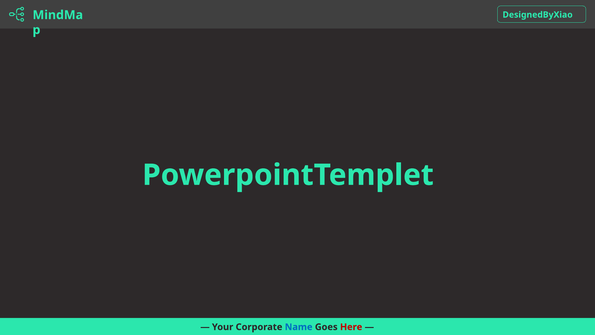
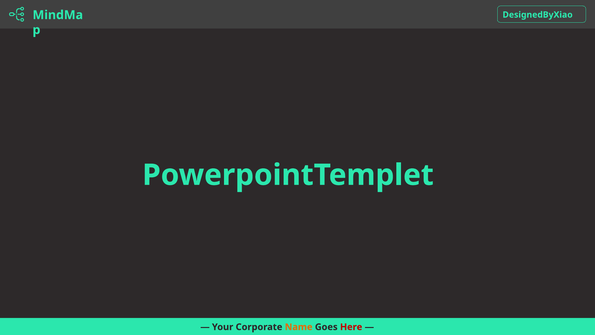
Name colour: blue -> orange (299, 327)
